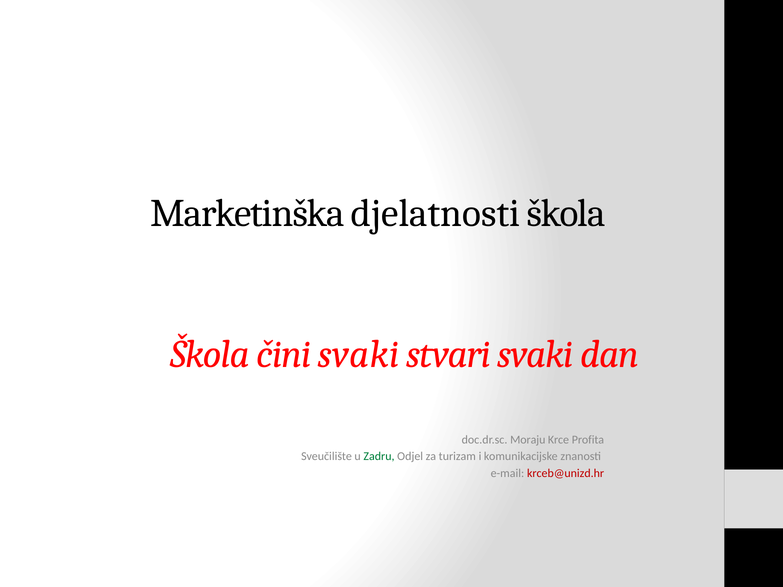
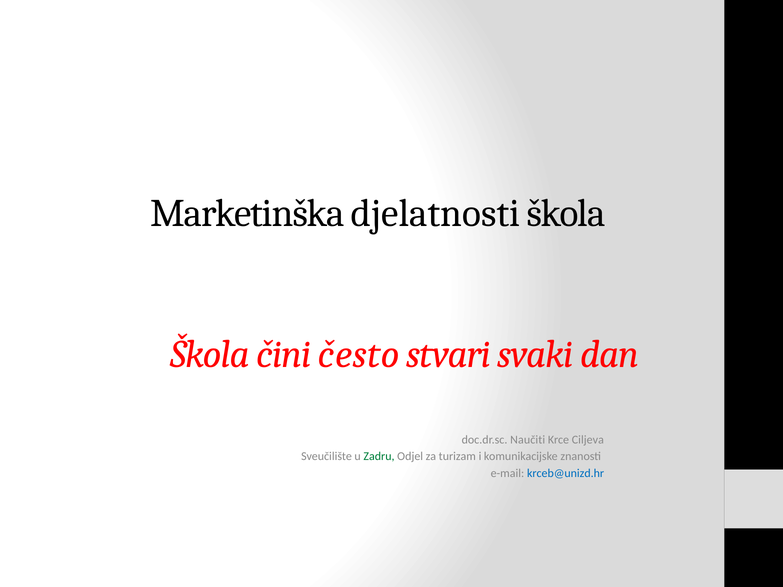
čini svaki: svaki -> često (359, 354)
Moraju: Moraju -> Naučiti (528, 440)
Profita: Profita -> Ciljeva (588, 440)
krceb@unizd.hr colour: red -> blue (566, 474)
